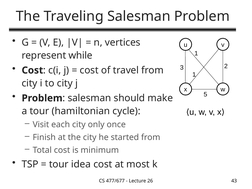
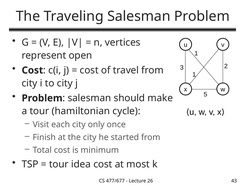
while: while -> open (80, 55)
